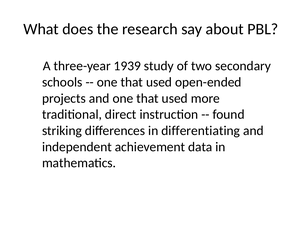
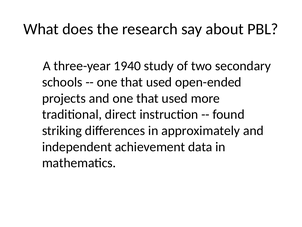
1939: 1939 -> 1940 (127, 66)
differentiating: differentiating -> approximately (201, 130)
